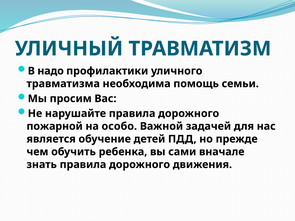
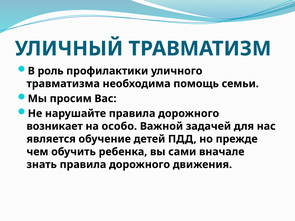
надо: надо -> роль (51, 71)
пожарной: пожарной -> возникает (55, 126)
